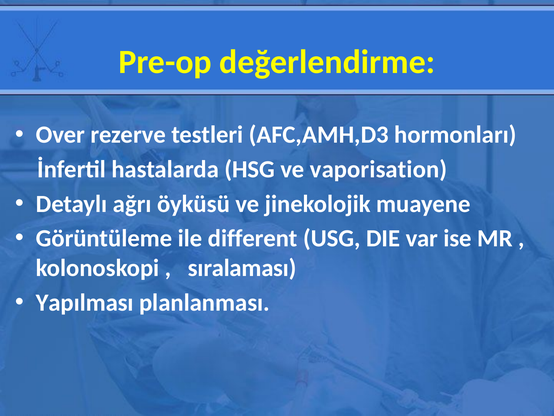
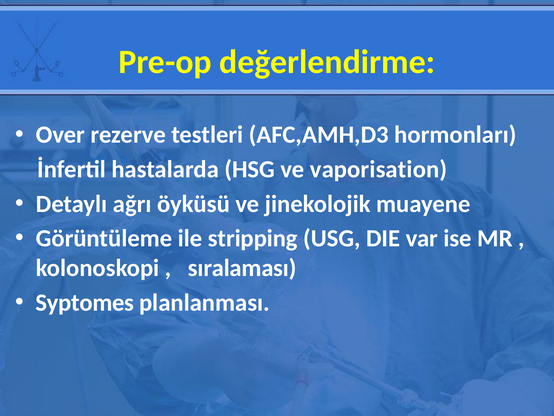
different: different -> stripping (253, 238)
Yapılması: Yapılması -> Syptomes (85, 302)
